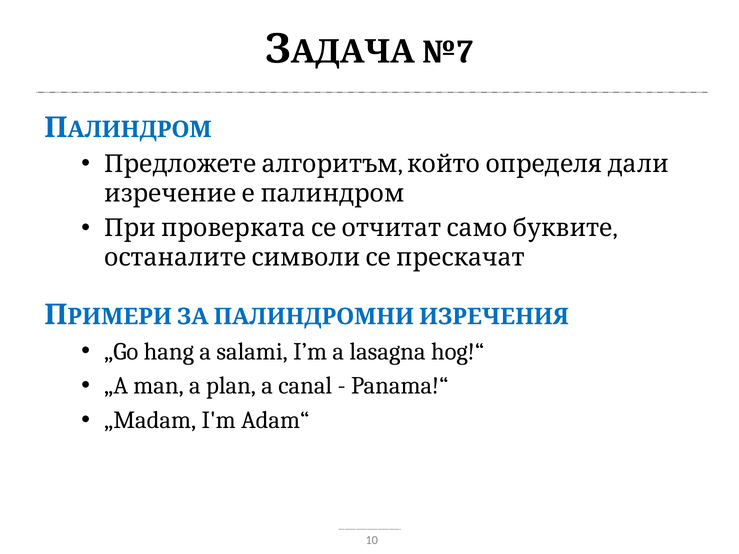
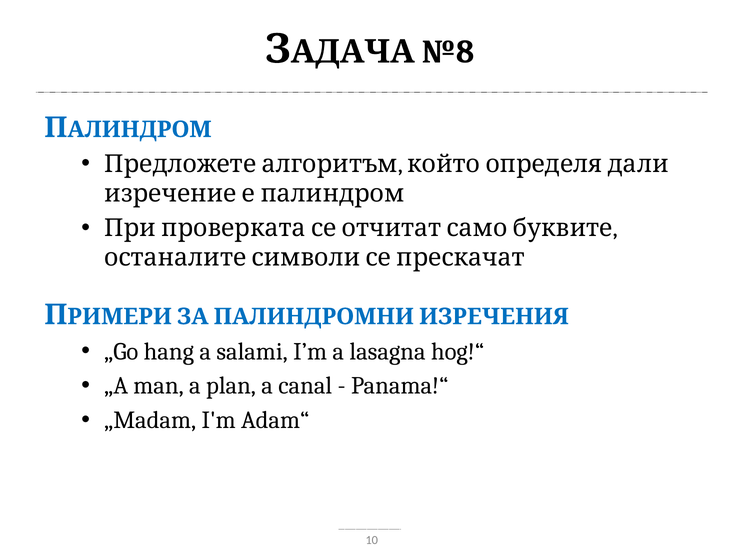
№7: №7 -> №8 (448, 52)
